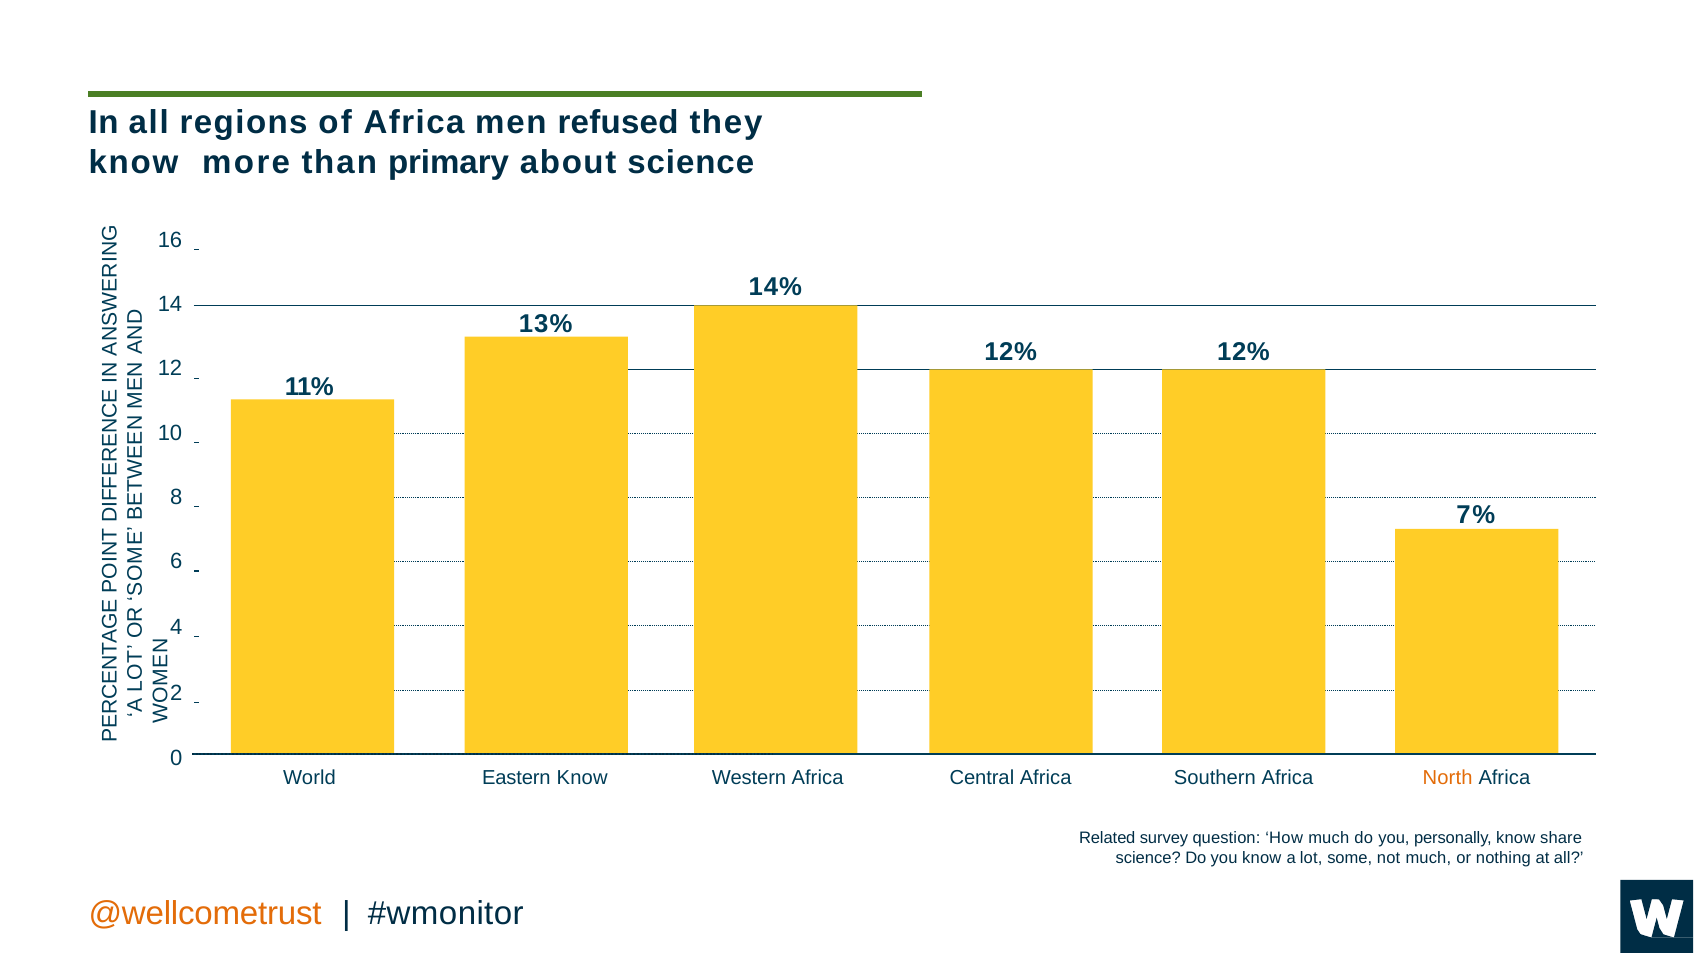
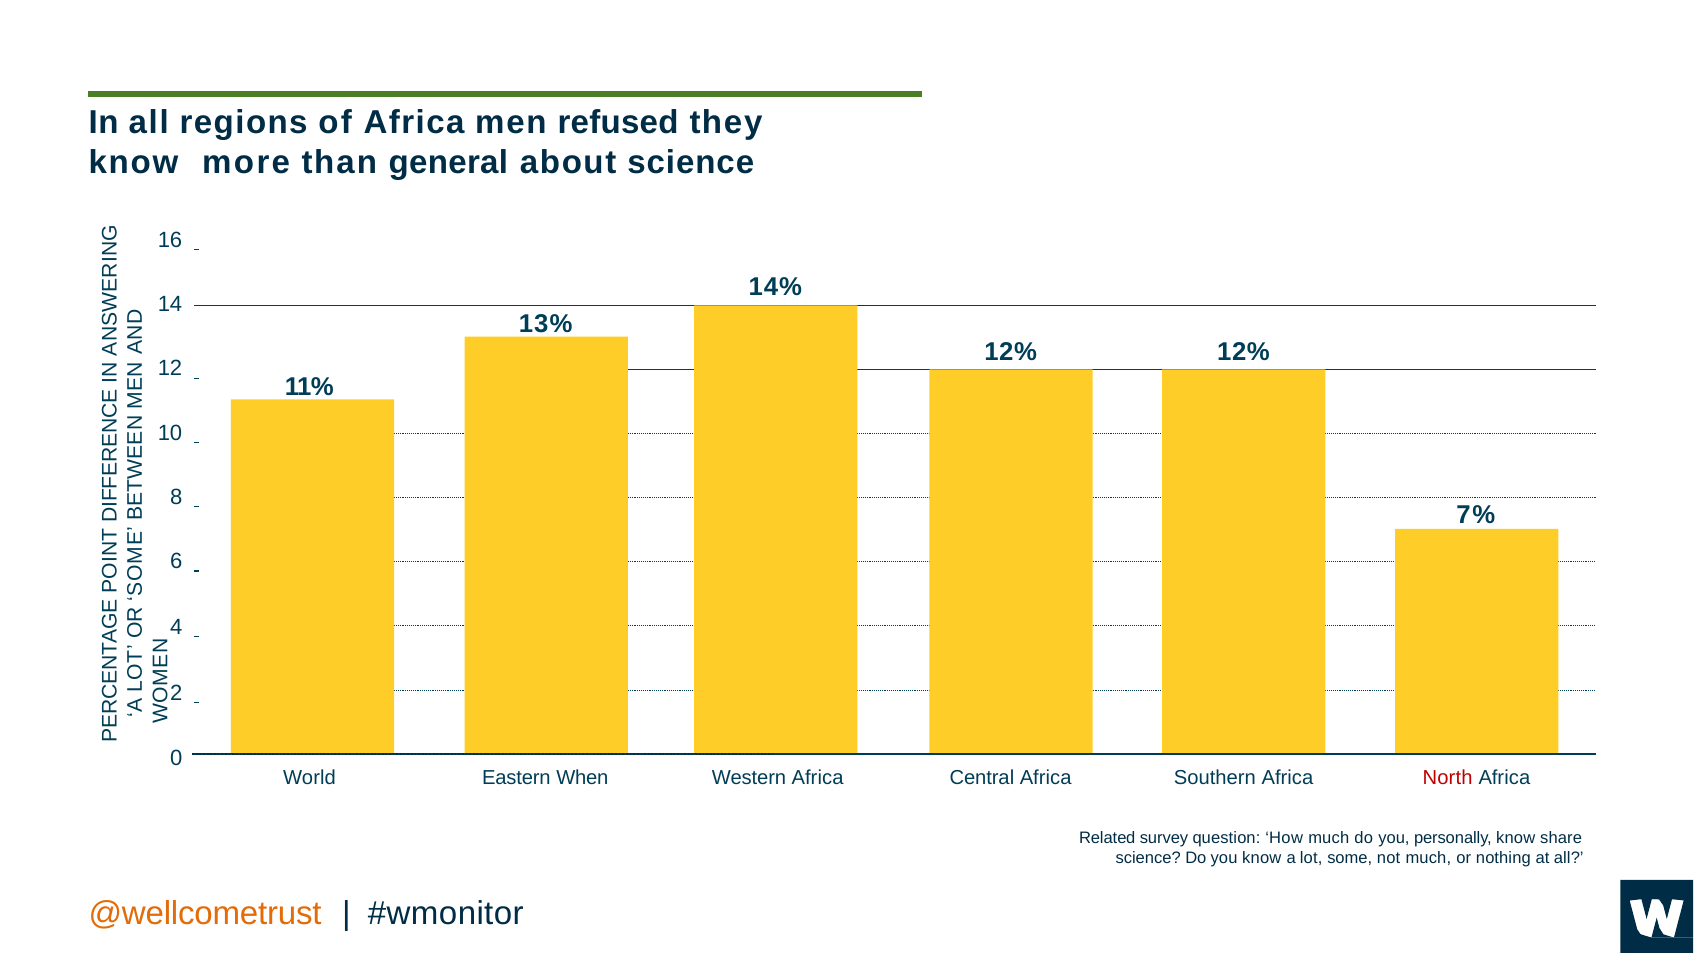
primary: primary -> general (448, 163)
Eastern Know: Know -> When (582, 778)
North colour: orange -> red (1448, 778)
